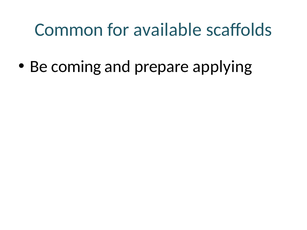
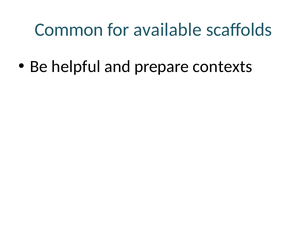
coming: coming -> helpful (76, 67)
applying: applying -> contexts (222, 67)
